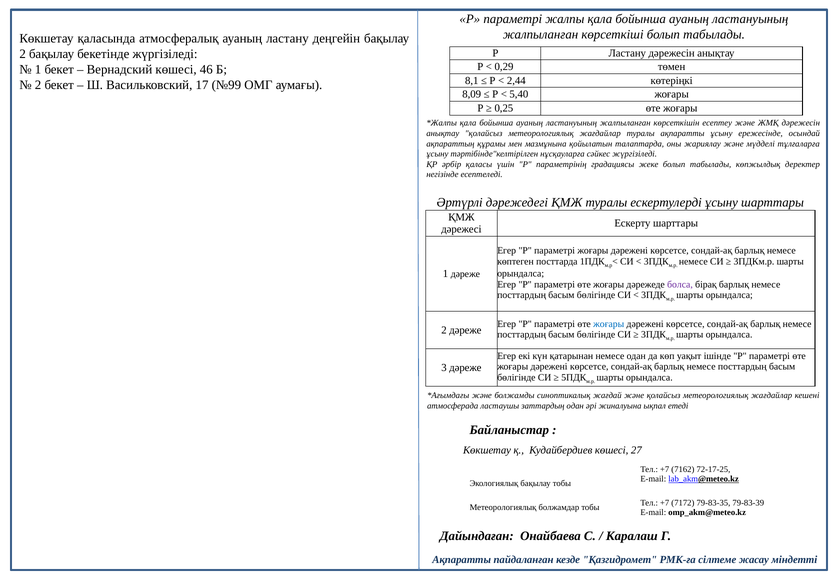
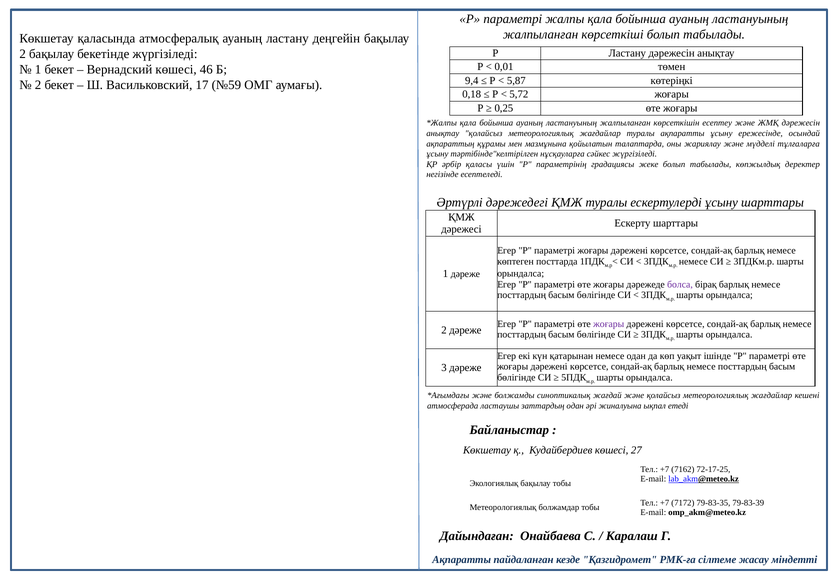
0,29: 0,29 -> 0,01 (504, 67)
8,1: 8,1 -> 9,4 (472, 80)
2,44: 2,44 -> 5,87 (516, 80)
№99: №99 -> №59 (226, 85)
8,09: 8,09 -> 0,18 (472, 94)
5,40: 5,40 -> 5,72 (519, 94)
жоғары colour: blue -> purple (609, 324)
